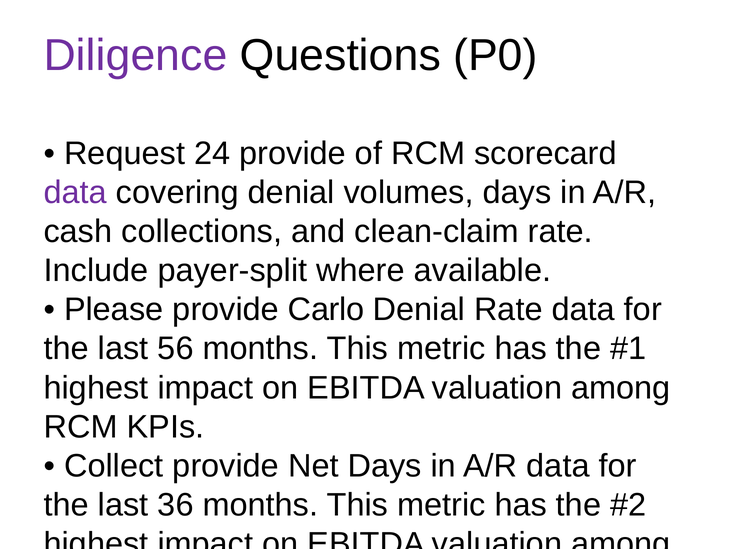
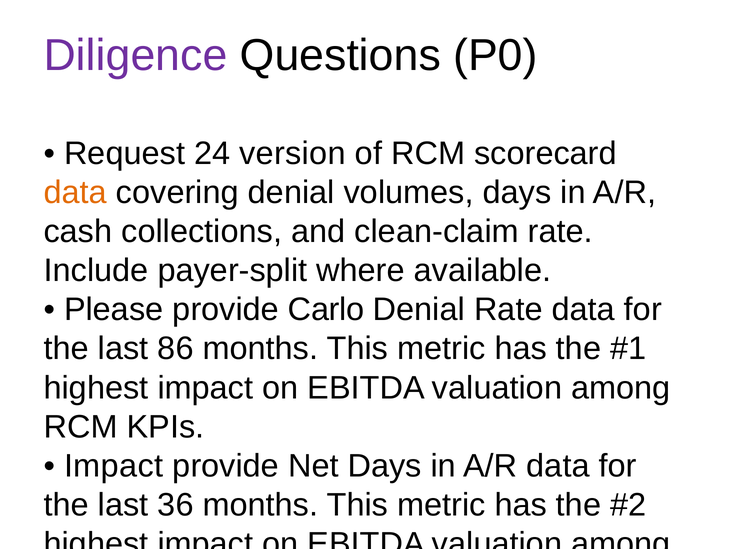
24 provide: provide -> version (292, 153)
data colour: purple -> orange (75, 192)
56: 56 -> 86 (176, 348)
Collect: Collect -> Impact (114, 465)
